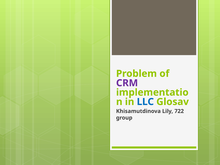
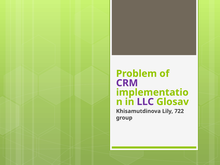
LLC colour: blue -> purple (145, 102)
